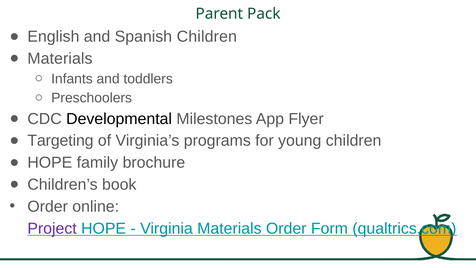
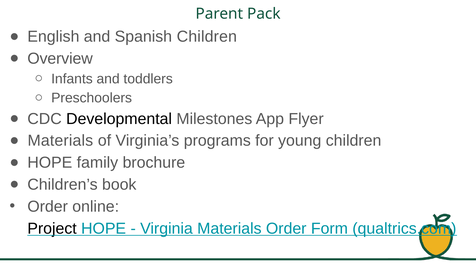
Materials: Materials -> Overview (60, 59)
Targeting: Targeting -> Materials (60, 141)
Project colour: purple -> black (52, 228)
